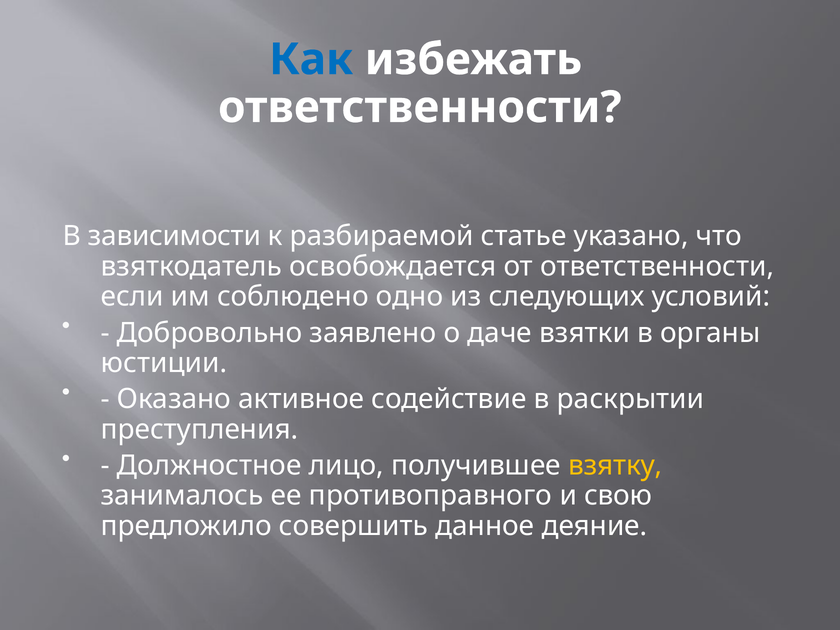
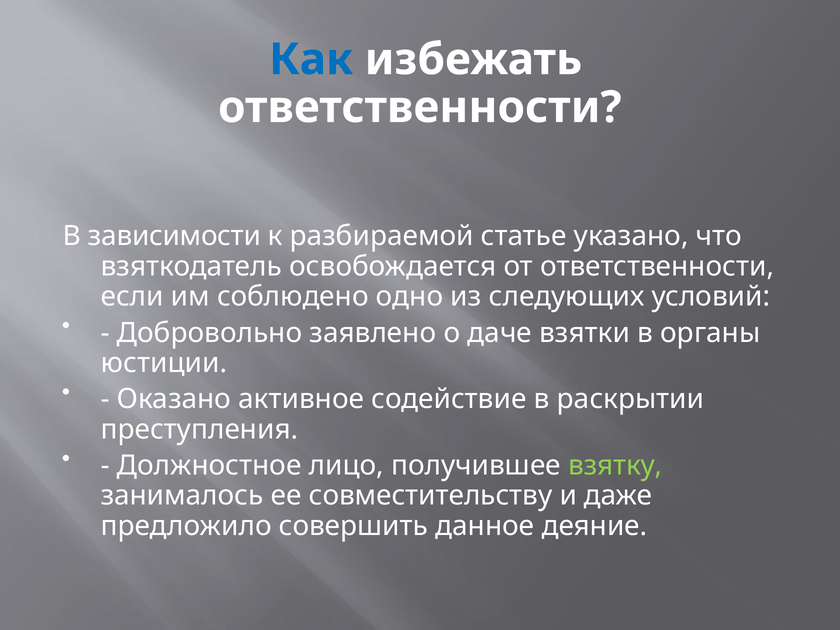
взятку colour: yellow -> light green (615, 465)
противоправного: противоправного -> совместительству (431, 496)
свою: свою -> даже (618, 496)
